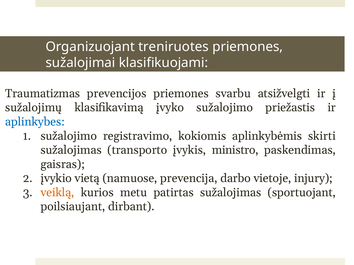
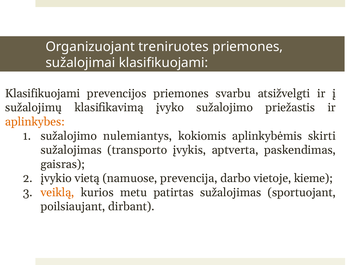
Traumatizmas: Traumatizmas -> Klasifikuojami (43, 94)
aplinkybes colour: blue -> orange (35, 122)
registravimo: registravimo -> nulemiantys (138, 136)
ministro: ministro -> aptverta (235, 150)
injury: injury -> kieme (313, 179)
